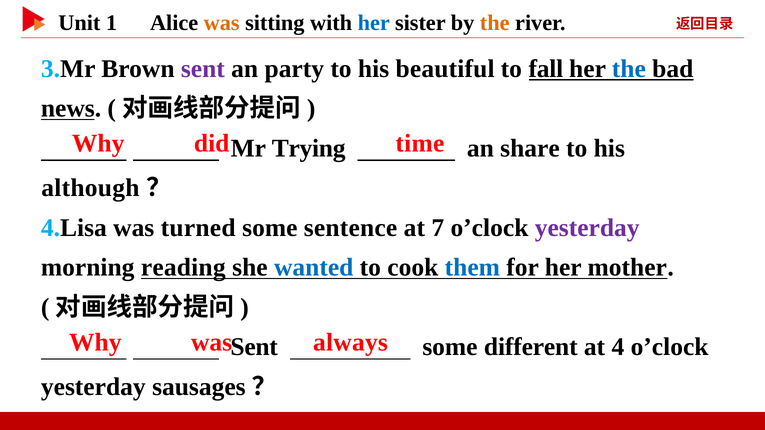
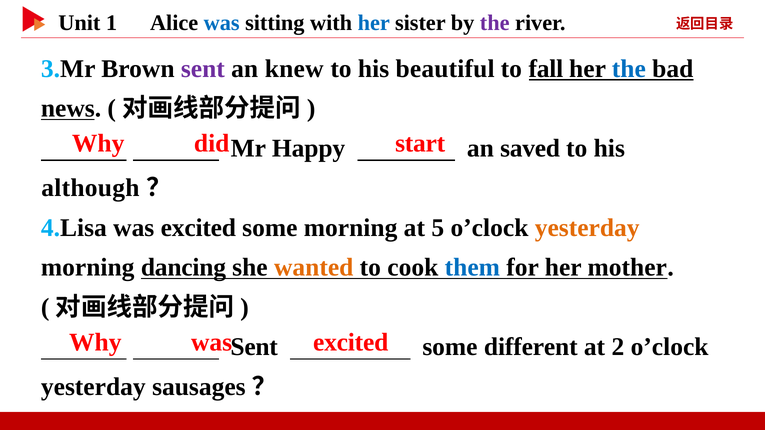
was colour: orange -> blue (222, 23)
the colour: orange -> purple (495, 23)
party: party -> knew (294, 69)
time: time -> start (420, 143)
Trying: Trying -> Happy (309, 148)
share: share -> saved (530, 148)
was turned: turned -> excited (198, 228)
some sentence: sentence -> morning (351, 228)
7: 7 -> 5 (438, 228)
yesterday colour: purple -> orange (587, 228)
reading: reading -> dancing (183, 268)
wanted colour: blue -> orange (314, 268)
always: always -> excited (351, 342)
4: 4 -> 2 (618, 347)
